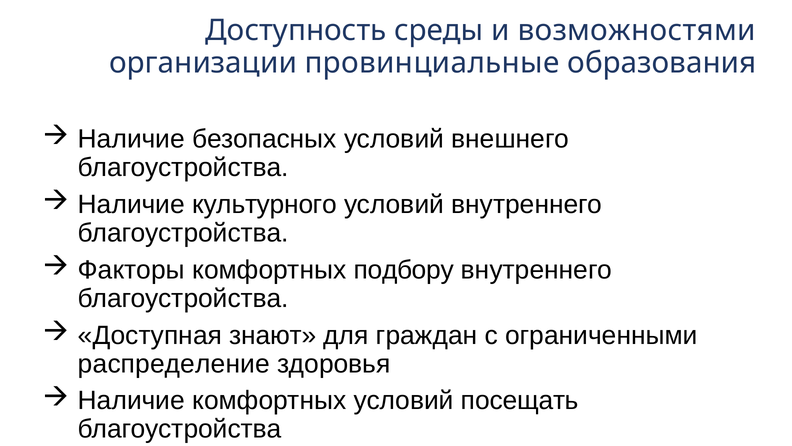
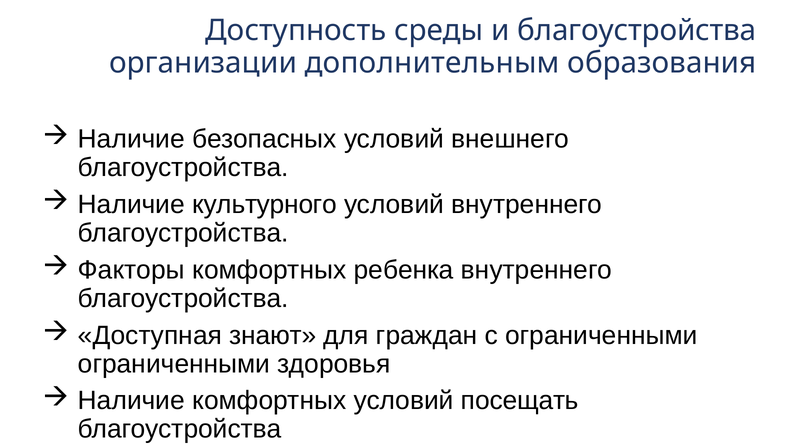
и возможностями: возможностями -> благоустройства (637, 31)
провинциальные: провинциальные -> дополнительным (432, 63)
подбору: подбору -> ребенка (404, 270)
распределение: распределение -> ограниченными (174, 363)
